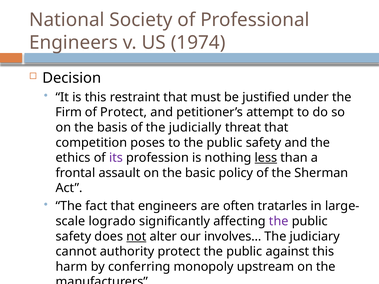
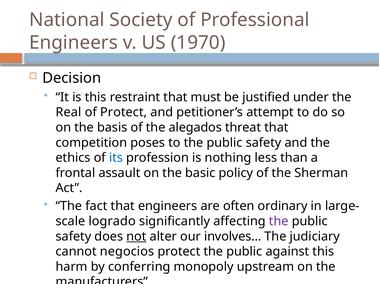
1974: 1974 -> 1970 (198, 43)
Firm: Firm -> Real (69, 112)
judicially: judicially -> alegados (195, 128)
its colour: purple -> blue (116, 158)
less underline: present -> none (266, 158)
tratarles: tratarles -> ordinary (283, 206)
authority: authority -> negocios (127, 252)
